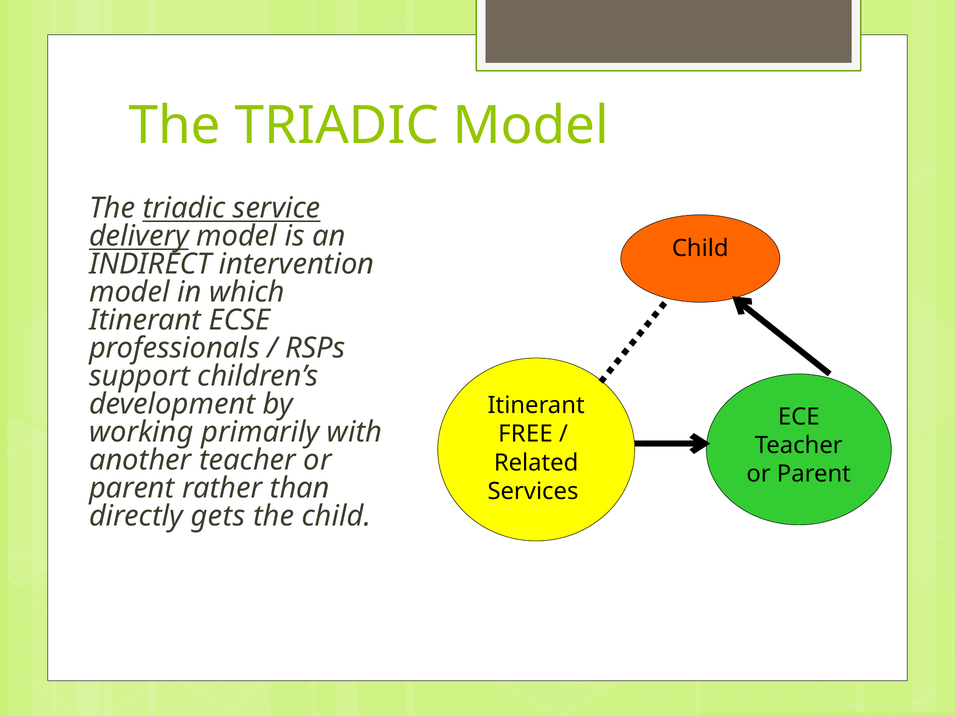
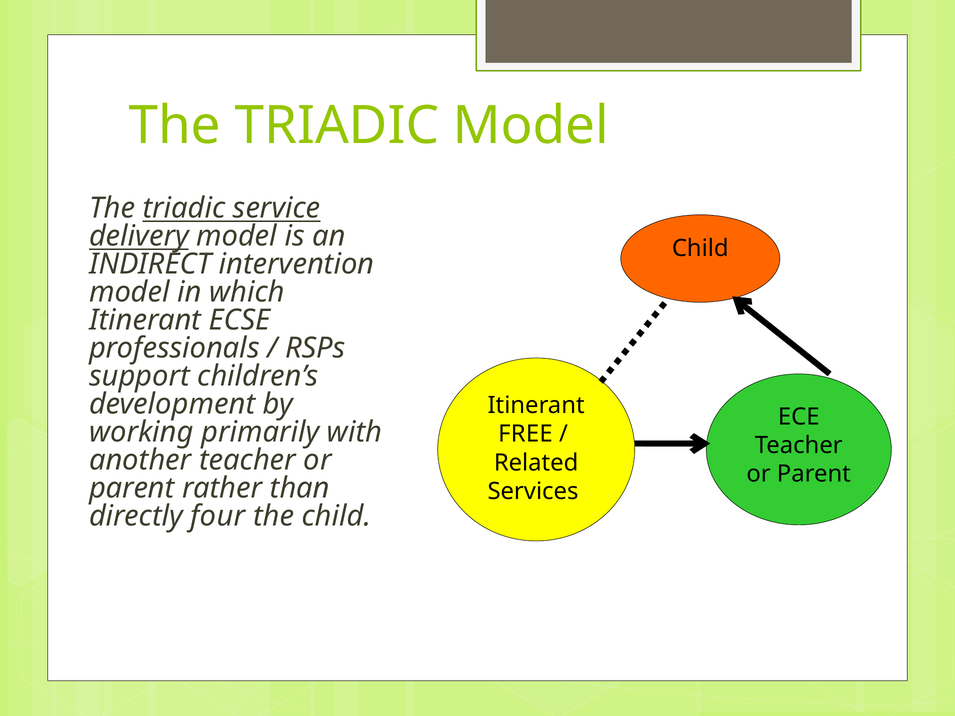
gets: gets -> four (218, 516)
